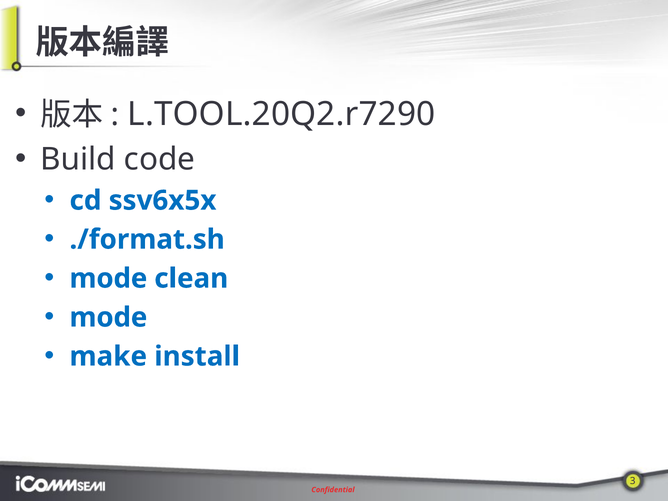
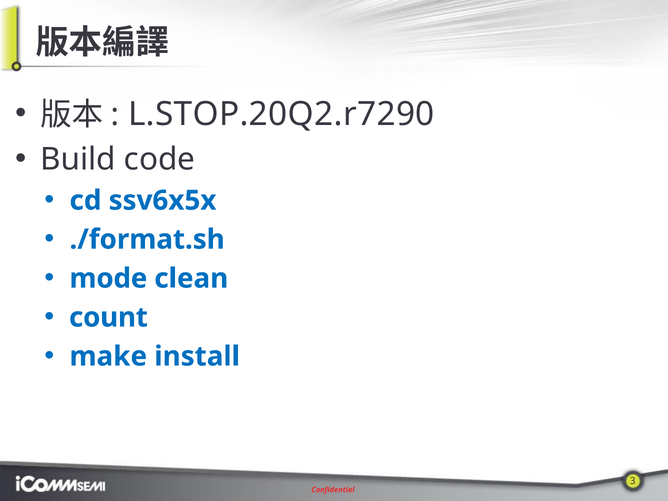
L.TOOL.20Q2.r7290: L.TOOL.20Q2.r7290 -> L.STOP.20Q2.r7290 (281, 114)
mode: mode -> count (108, 317)
